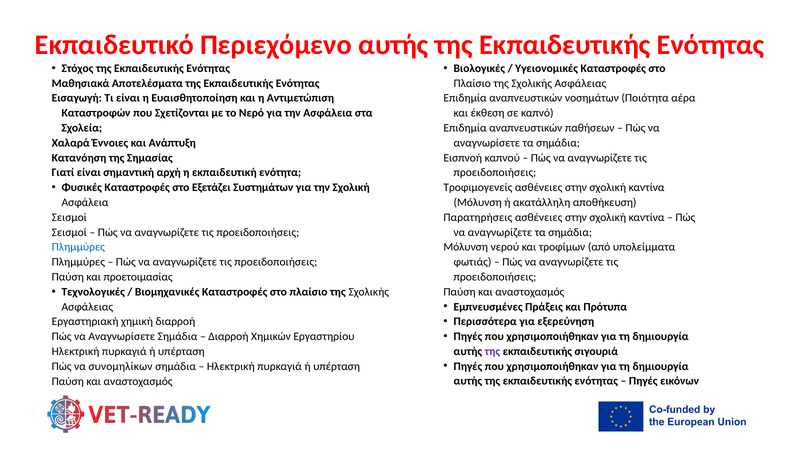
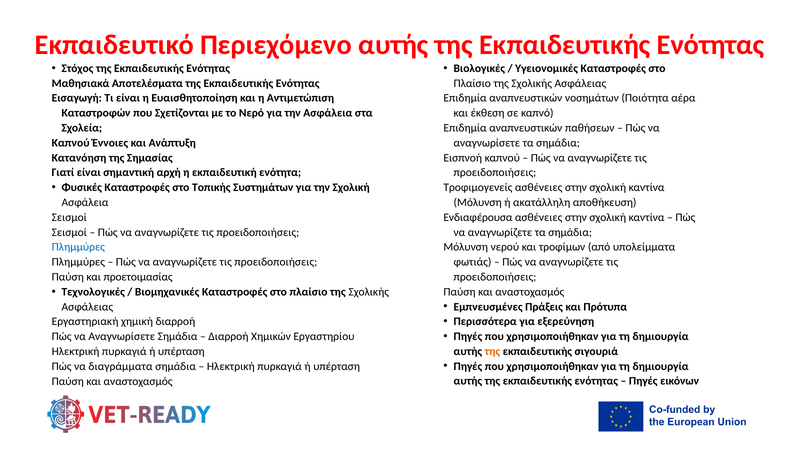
Χαλαρά: Χαλαρά -> Καπνού (71, 143)
Εξετάζει: Εξετάζει -> Τοπικής (211, 188)
Παρατηρήσεις: Παρατηρήσεις -> Ενδιαφέρουσα (478, 218)
της colour: purple -> orange (492, 352)
συνομηλίκων: συνομηλίκων -> διαγράμματα (120, 367)
